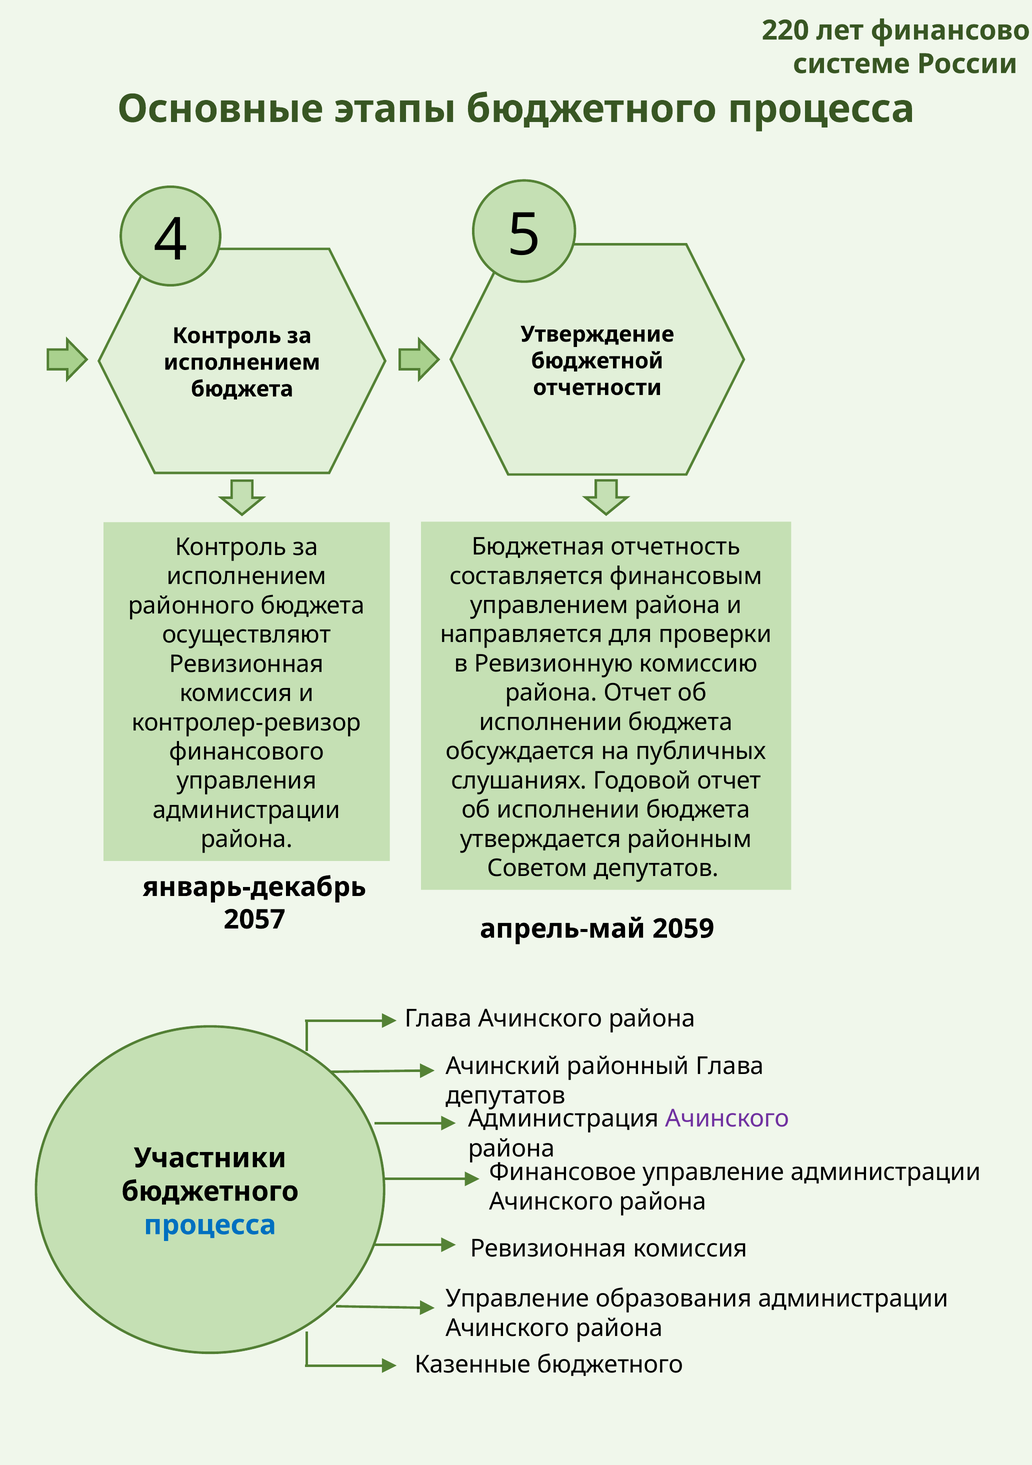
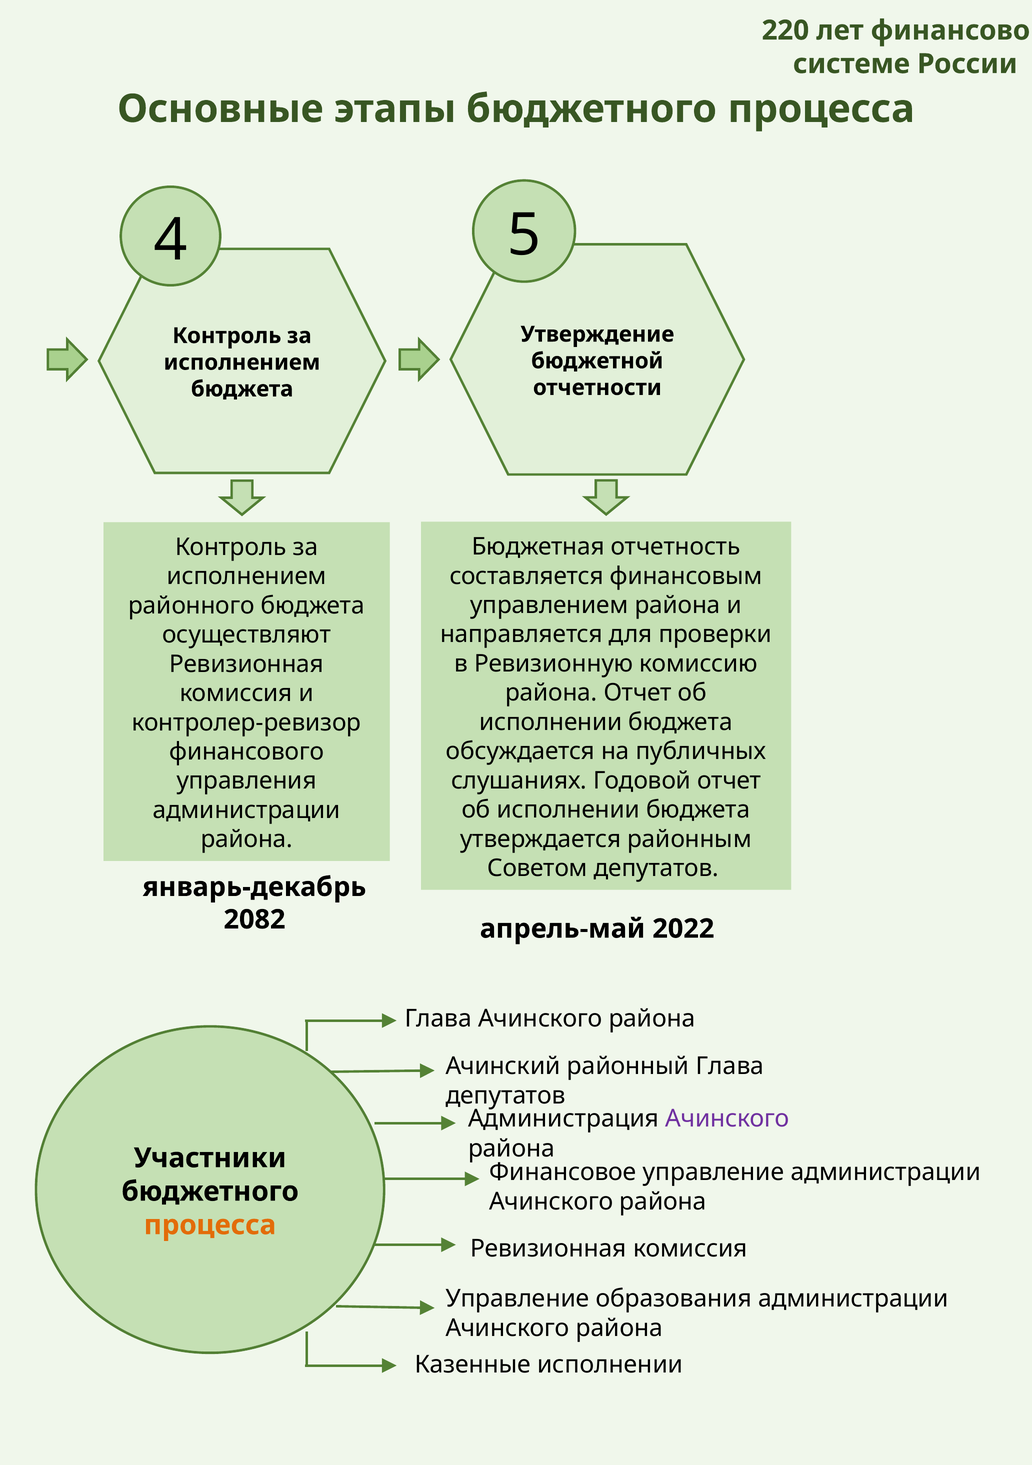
2057: 2057 -> 2082 (254, 919)
2059: 2059 -> 2022 (683, 928)
процесса colour: blue -> orange (210, 1224)
Казенные бюджетного: бюджетного -> исполнении (610, 1364)
